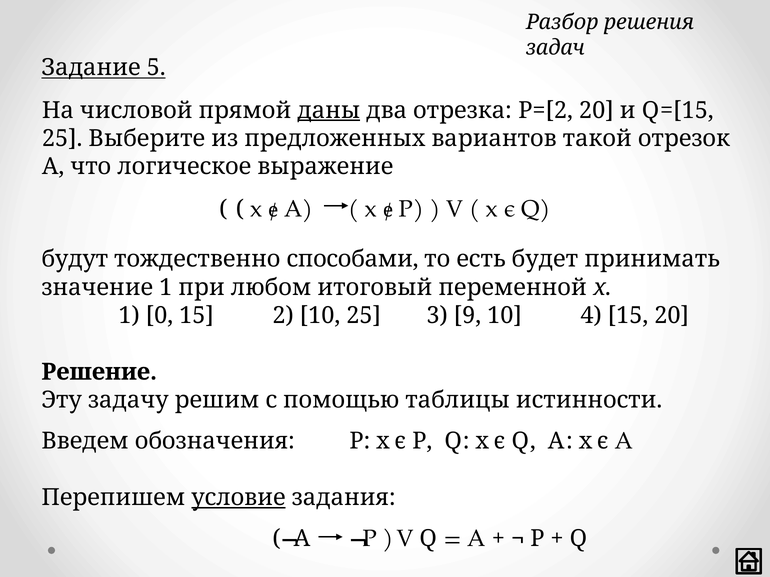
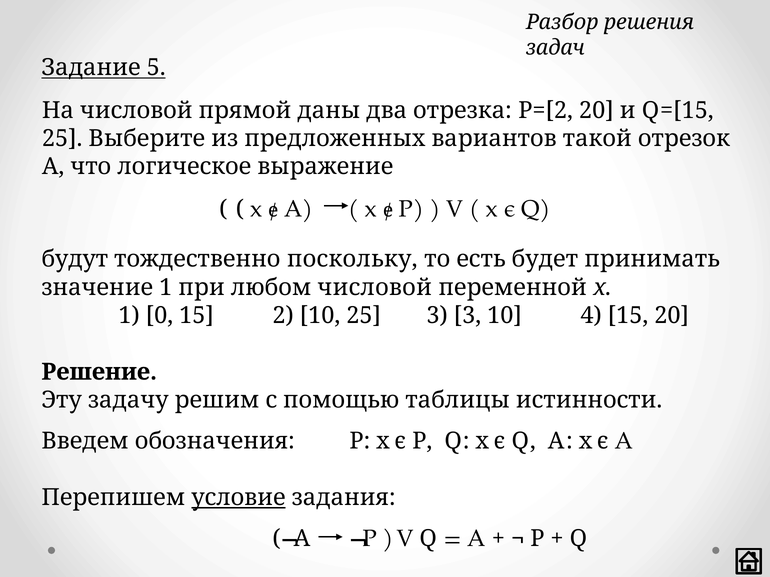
даны underline: present -> none (329, 110)
способами: способами -> поскольку (352, 259)
любом итоговый: итоговый -> числовой (375, 288)
3 9: 9 -> 3 (467, 316)
